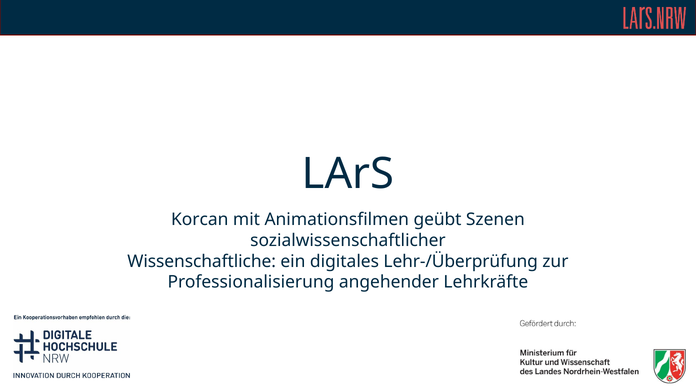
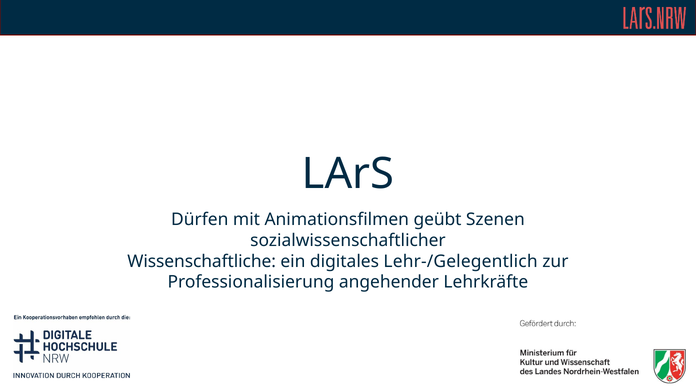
Korcan: Korcan -> Dürfen (200, 220)
Lehr-/Überprüfung: Lehr-/Überprüfung -> Lehr-/Gelegentlich (461, 262)
